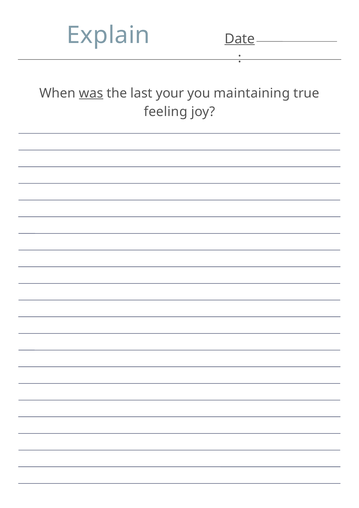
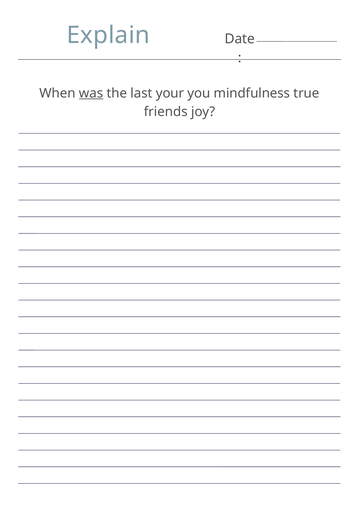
Date underline: present -> none (240, 39)
maintaining: maintaining -> mindfulness (252, 93)
feeling: feeling -> friends (166, 112)
